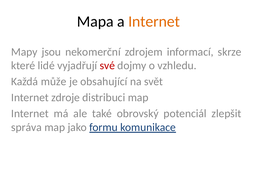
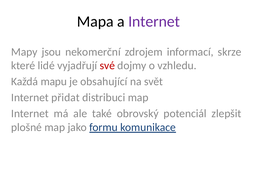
Internet colour: orange -> purple (154, 21)
může: může -> mapu (54, 81)
zdroje: zdroje -> přidat (66, 97)
správa: správa -> plošné (27, 127)
